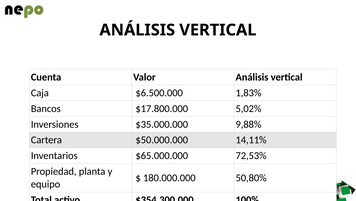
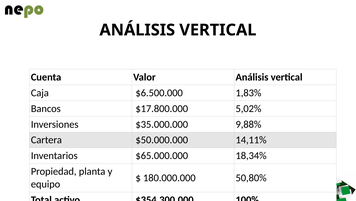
72,53%: 72,53% -> 18,34% (251, 155)
